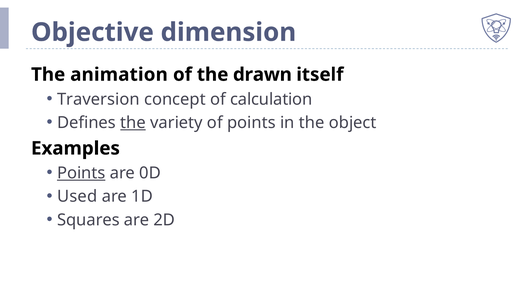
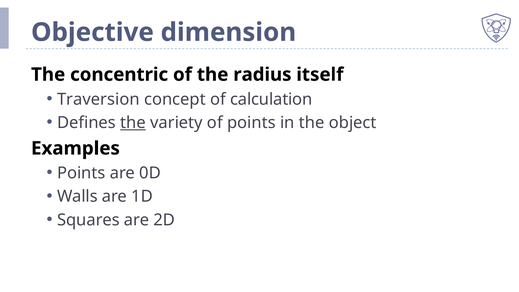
animation: animation -> concentric (119, 75)
drawn: drawn -> radius (262, 75)
Points underline: present -> none (81, 173)
Used: Used -> Walls (77, 196)
